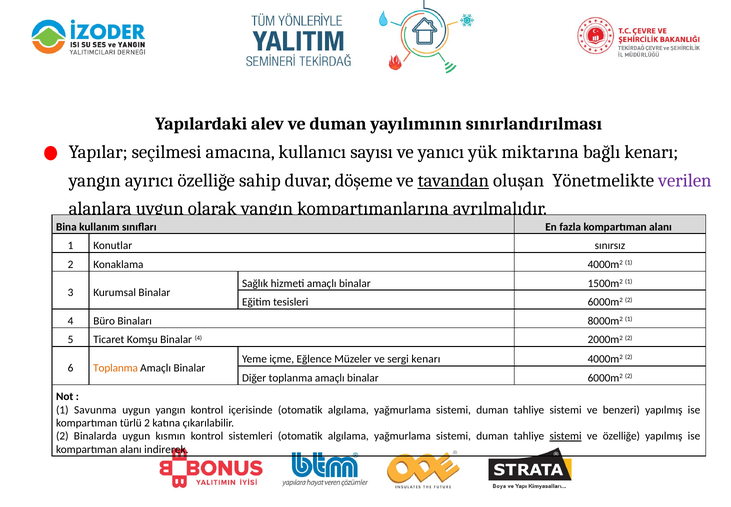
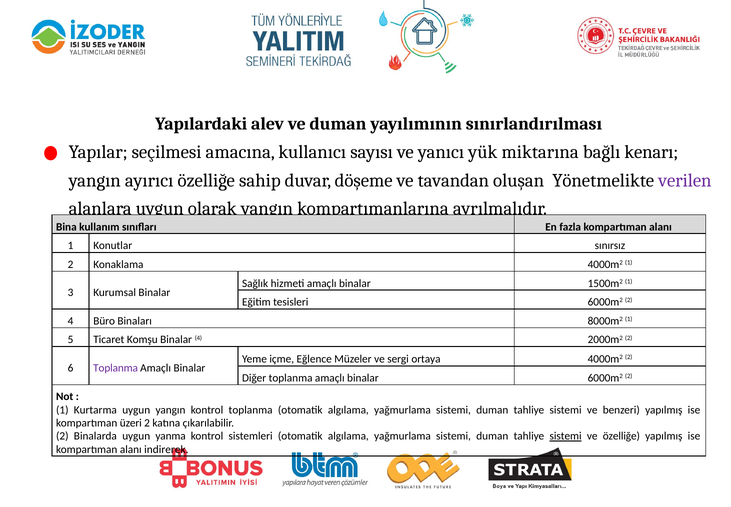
tavandan underline: present -> none (453, 180)
sergi kenarı: kenarı -> ortaya (426, 358)
Toplanma colour: orange -> purple (116, 368)
Savunma: Savunma -> Kurtarma (95, 409)
kontrol içerisinde: içerisinde -> toplanma (251, 409)
türlü: türlü -> üzeri (131, 422)
kısmın: kısmın -> yanma (171, 436)
